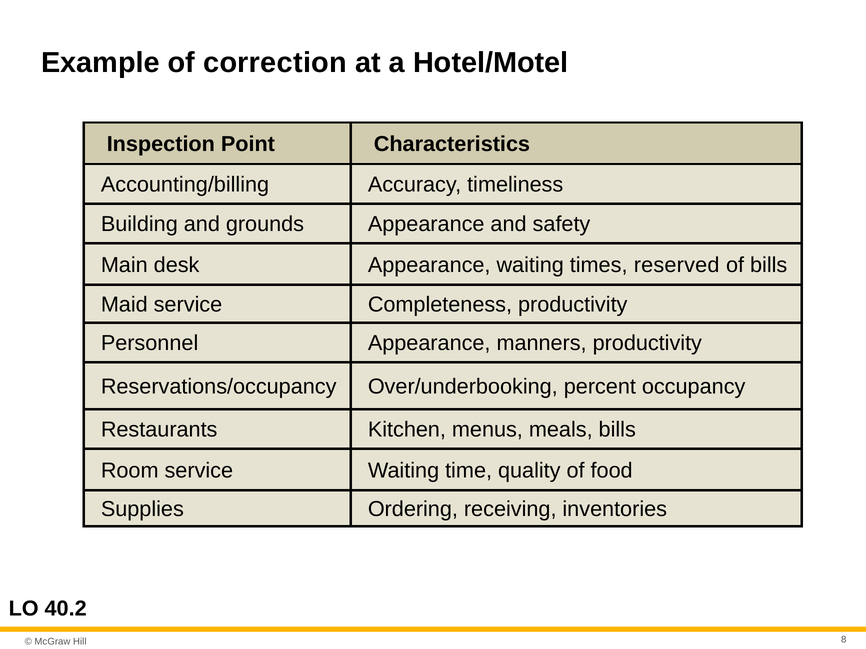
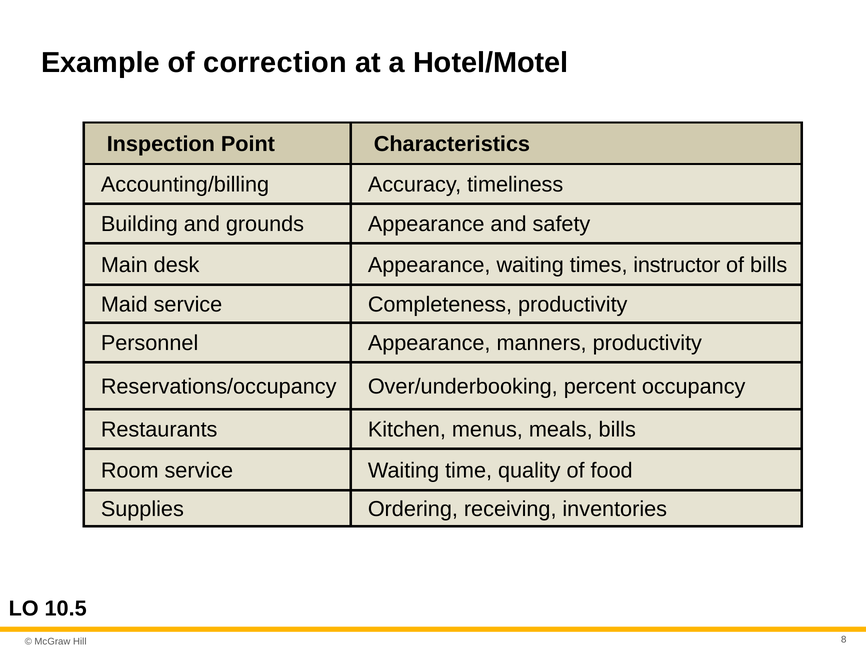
reserved: reserved -> instructor (677, 265)
40.2: 40.2 -> 10.5 (66, 609)
